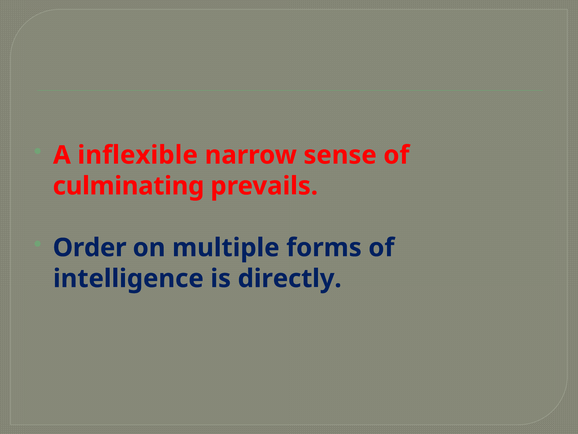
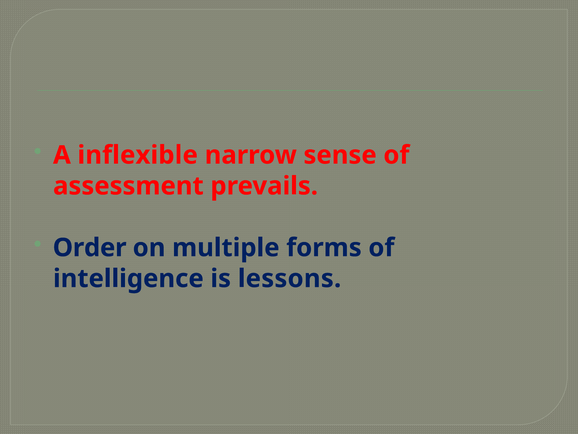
culminating: culminating -> assessment (128, 186)
directly: directly -> lessons (289, 278)
